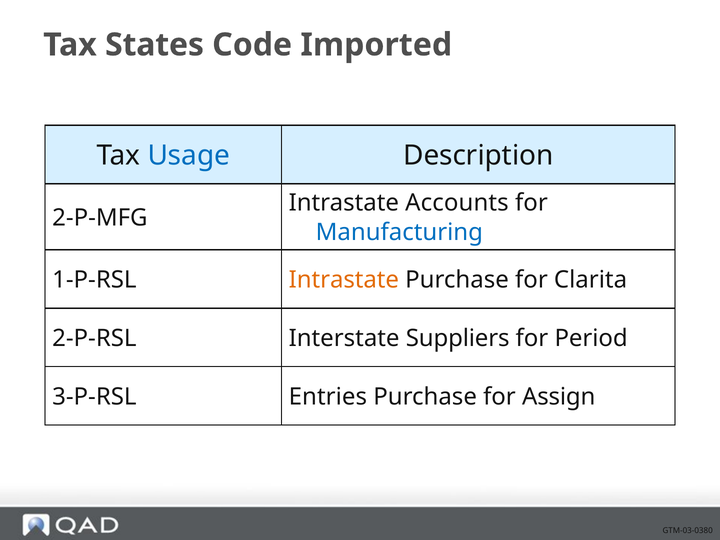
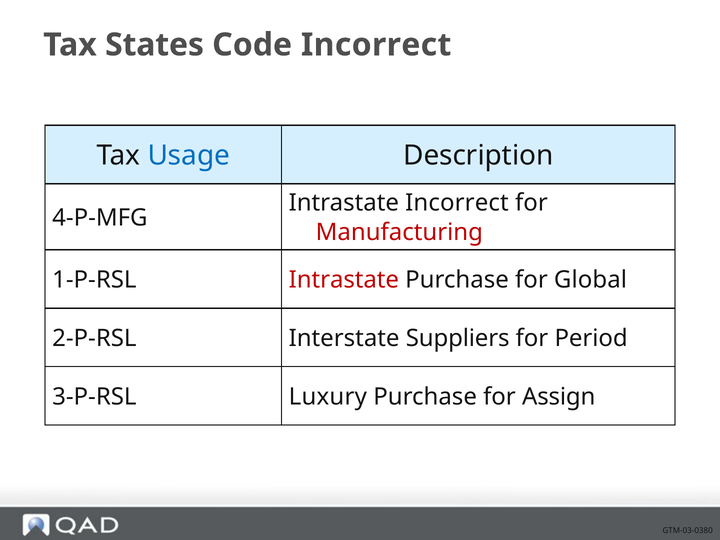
Code Imported: Imported -> Incorrect (376, 45)
Intrastate Accounts: Accounts -> Incorrect (457, 203)
2-P-MFG: 2-P-MFG -> 4-P-MFG (100, 218)
Manufacturing colour: blue -> red (399, 232)
Intrastate colour: orange -> red (344, 280)
Clarita: Clarita -> Global (591, 280)
Entries: Entries -> Luxury (328, 397)
